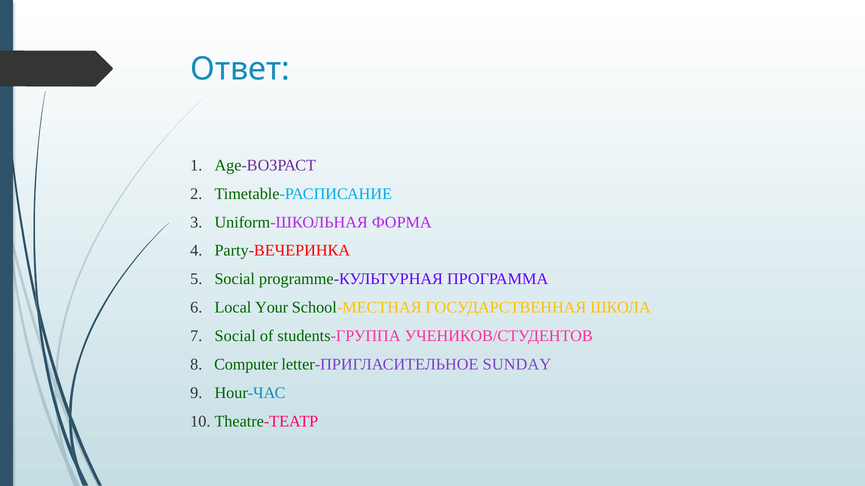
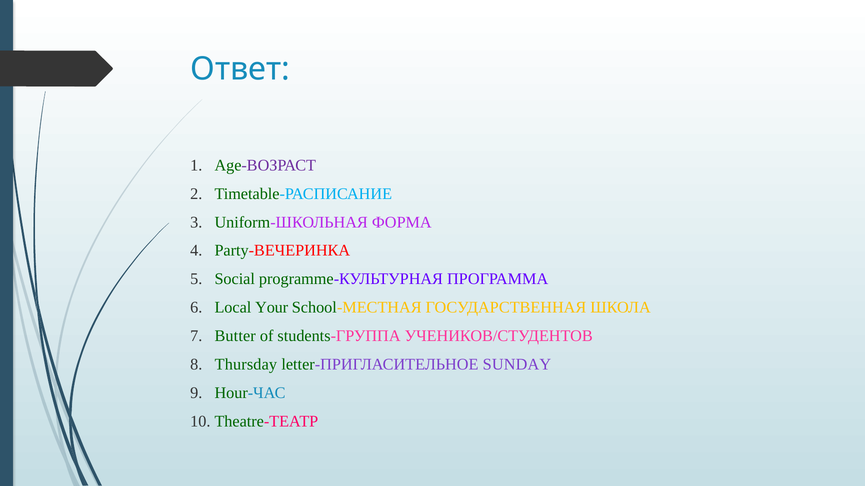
Social: Social -> Butter (235, 336)
Computer: Computer -> Thursday (246, 365)
